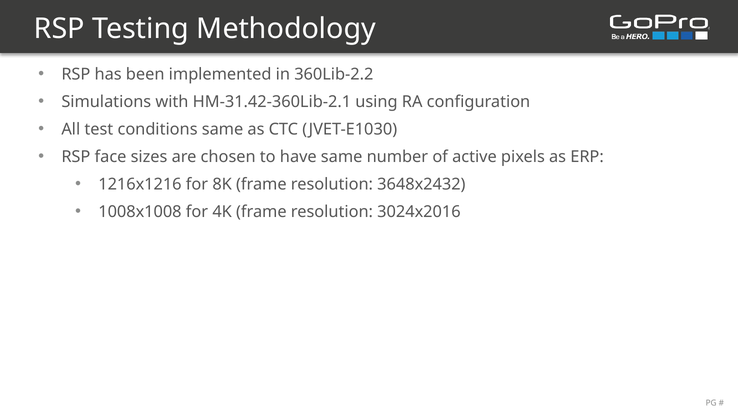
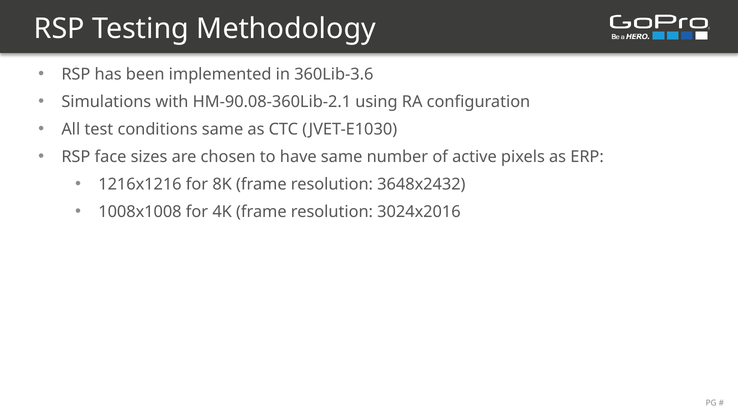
360Lib-2.2: 360Lib-2.2 -> 360Lib-3.6 (334, 74)
HM-31.42-360Lib-2.1: HM-31.42-360Lib-2.1 -> HM-90.08-360Lib-2.1 (272, 102)
